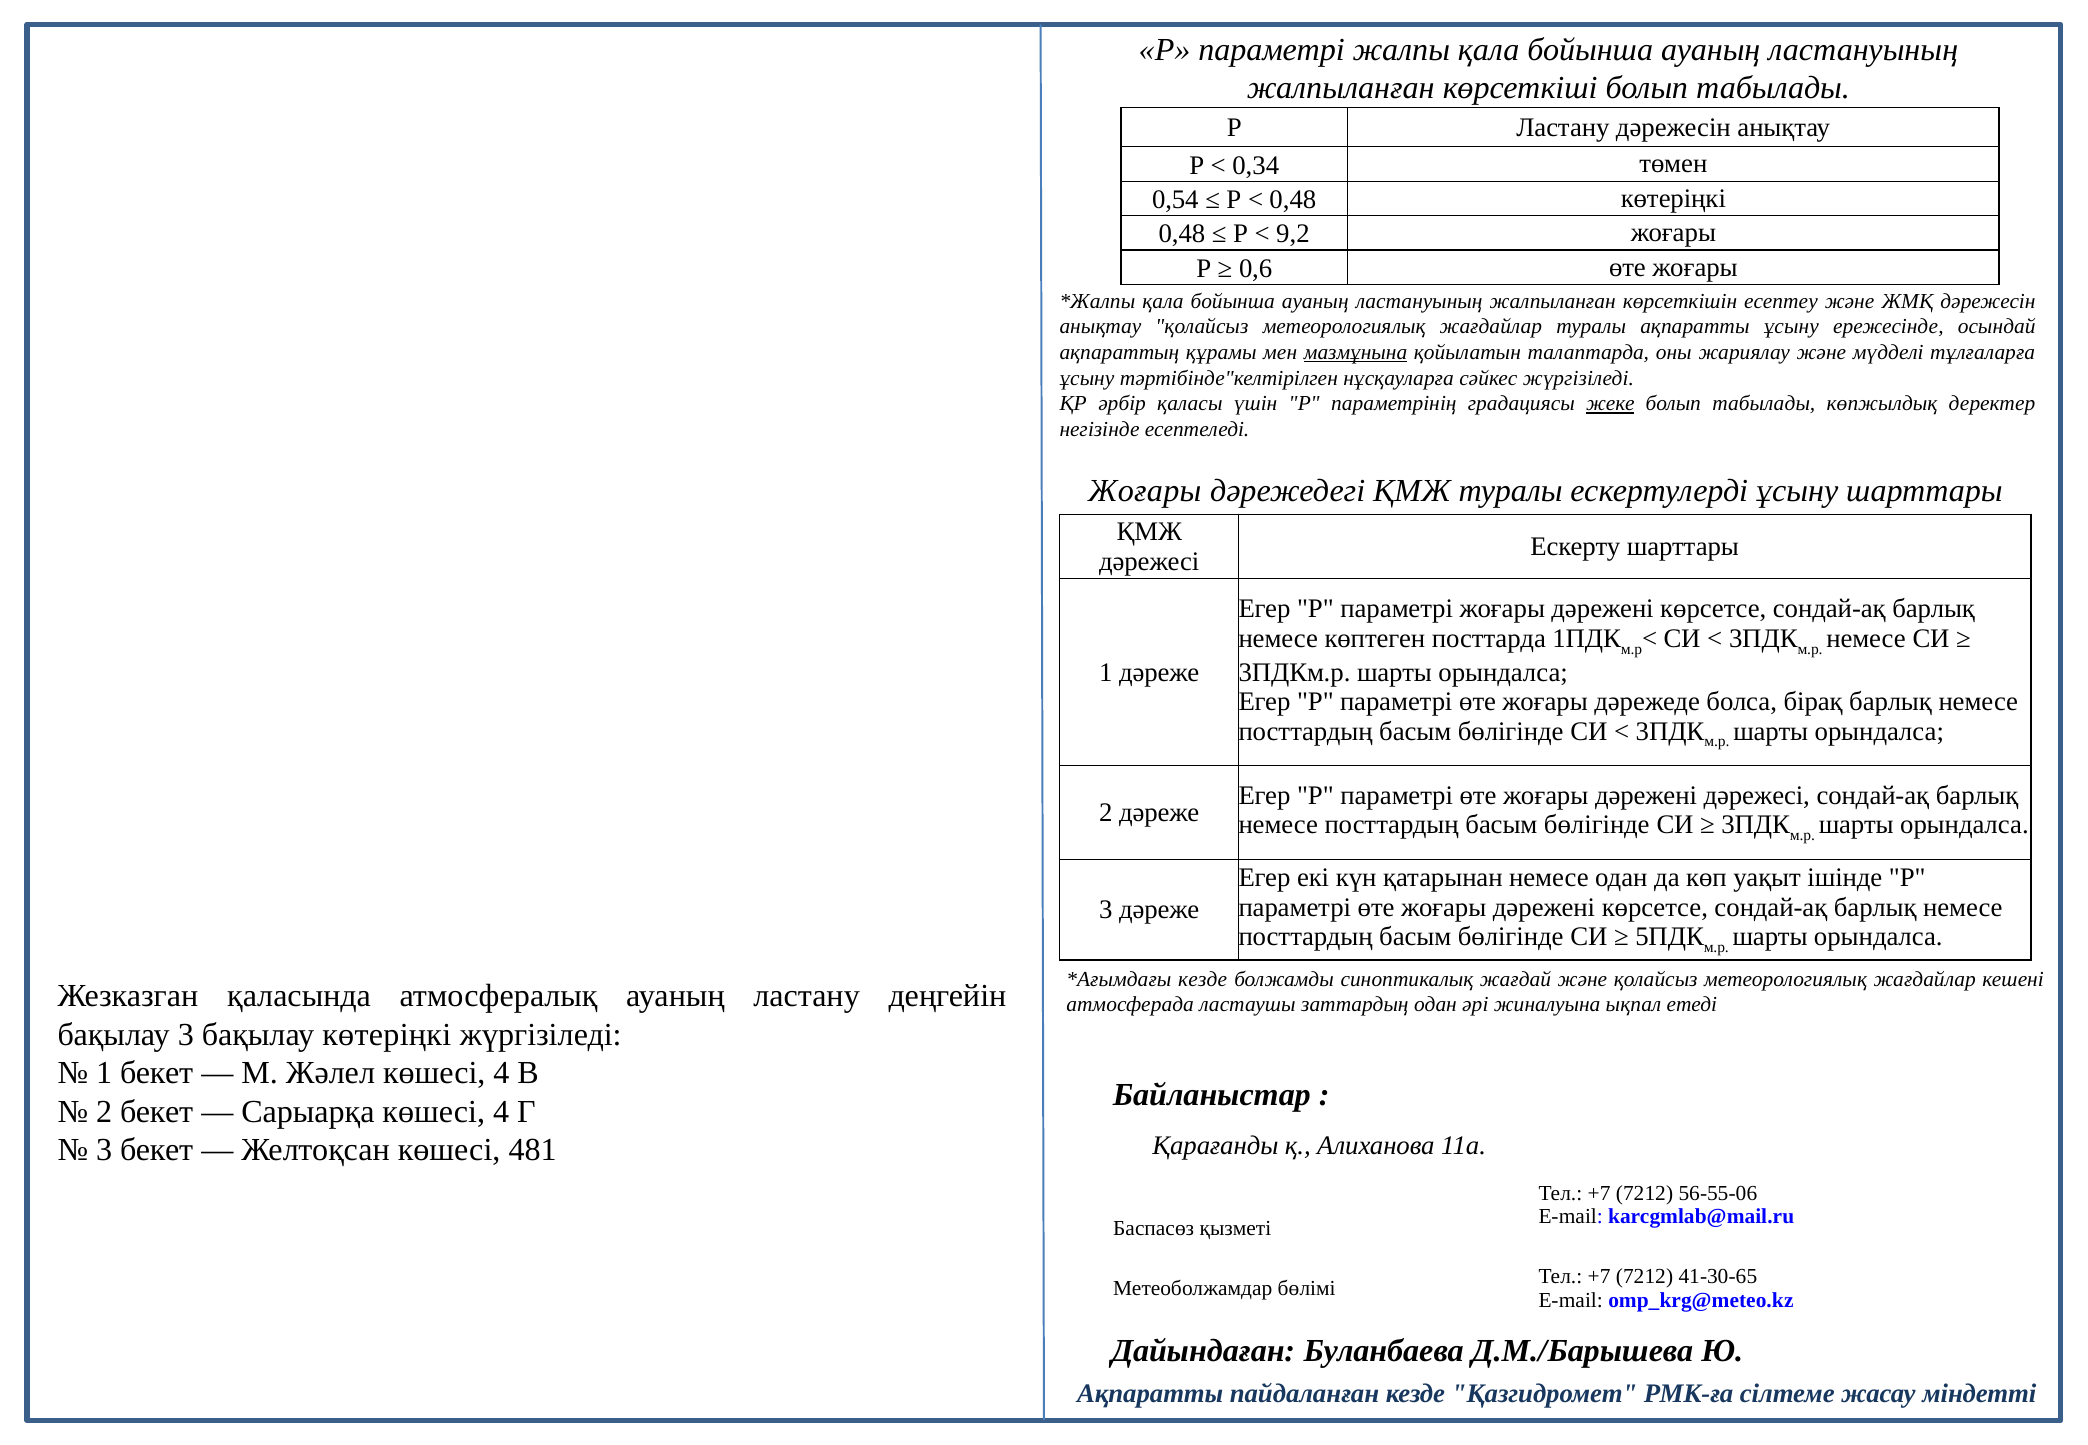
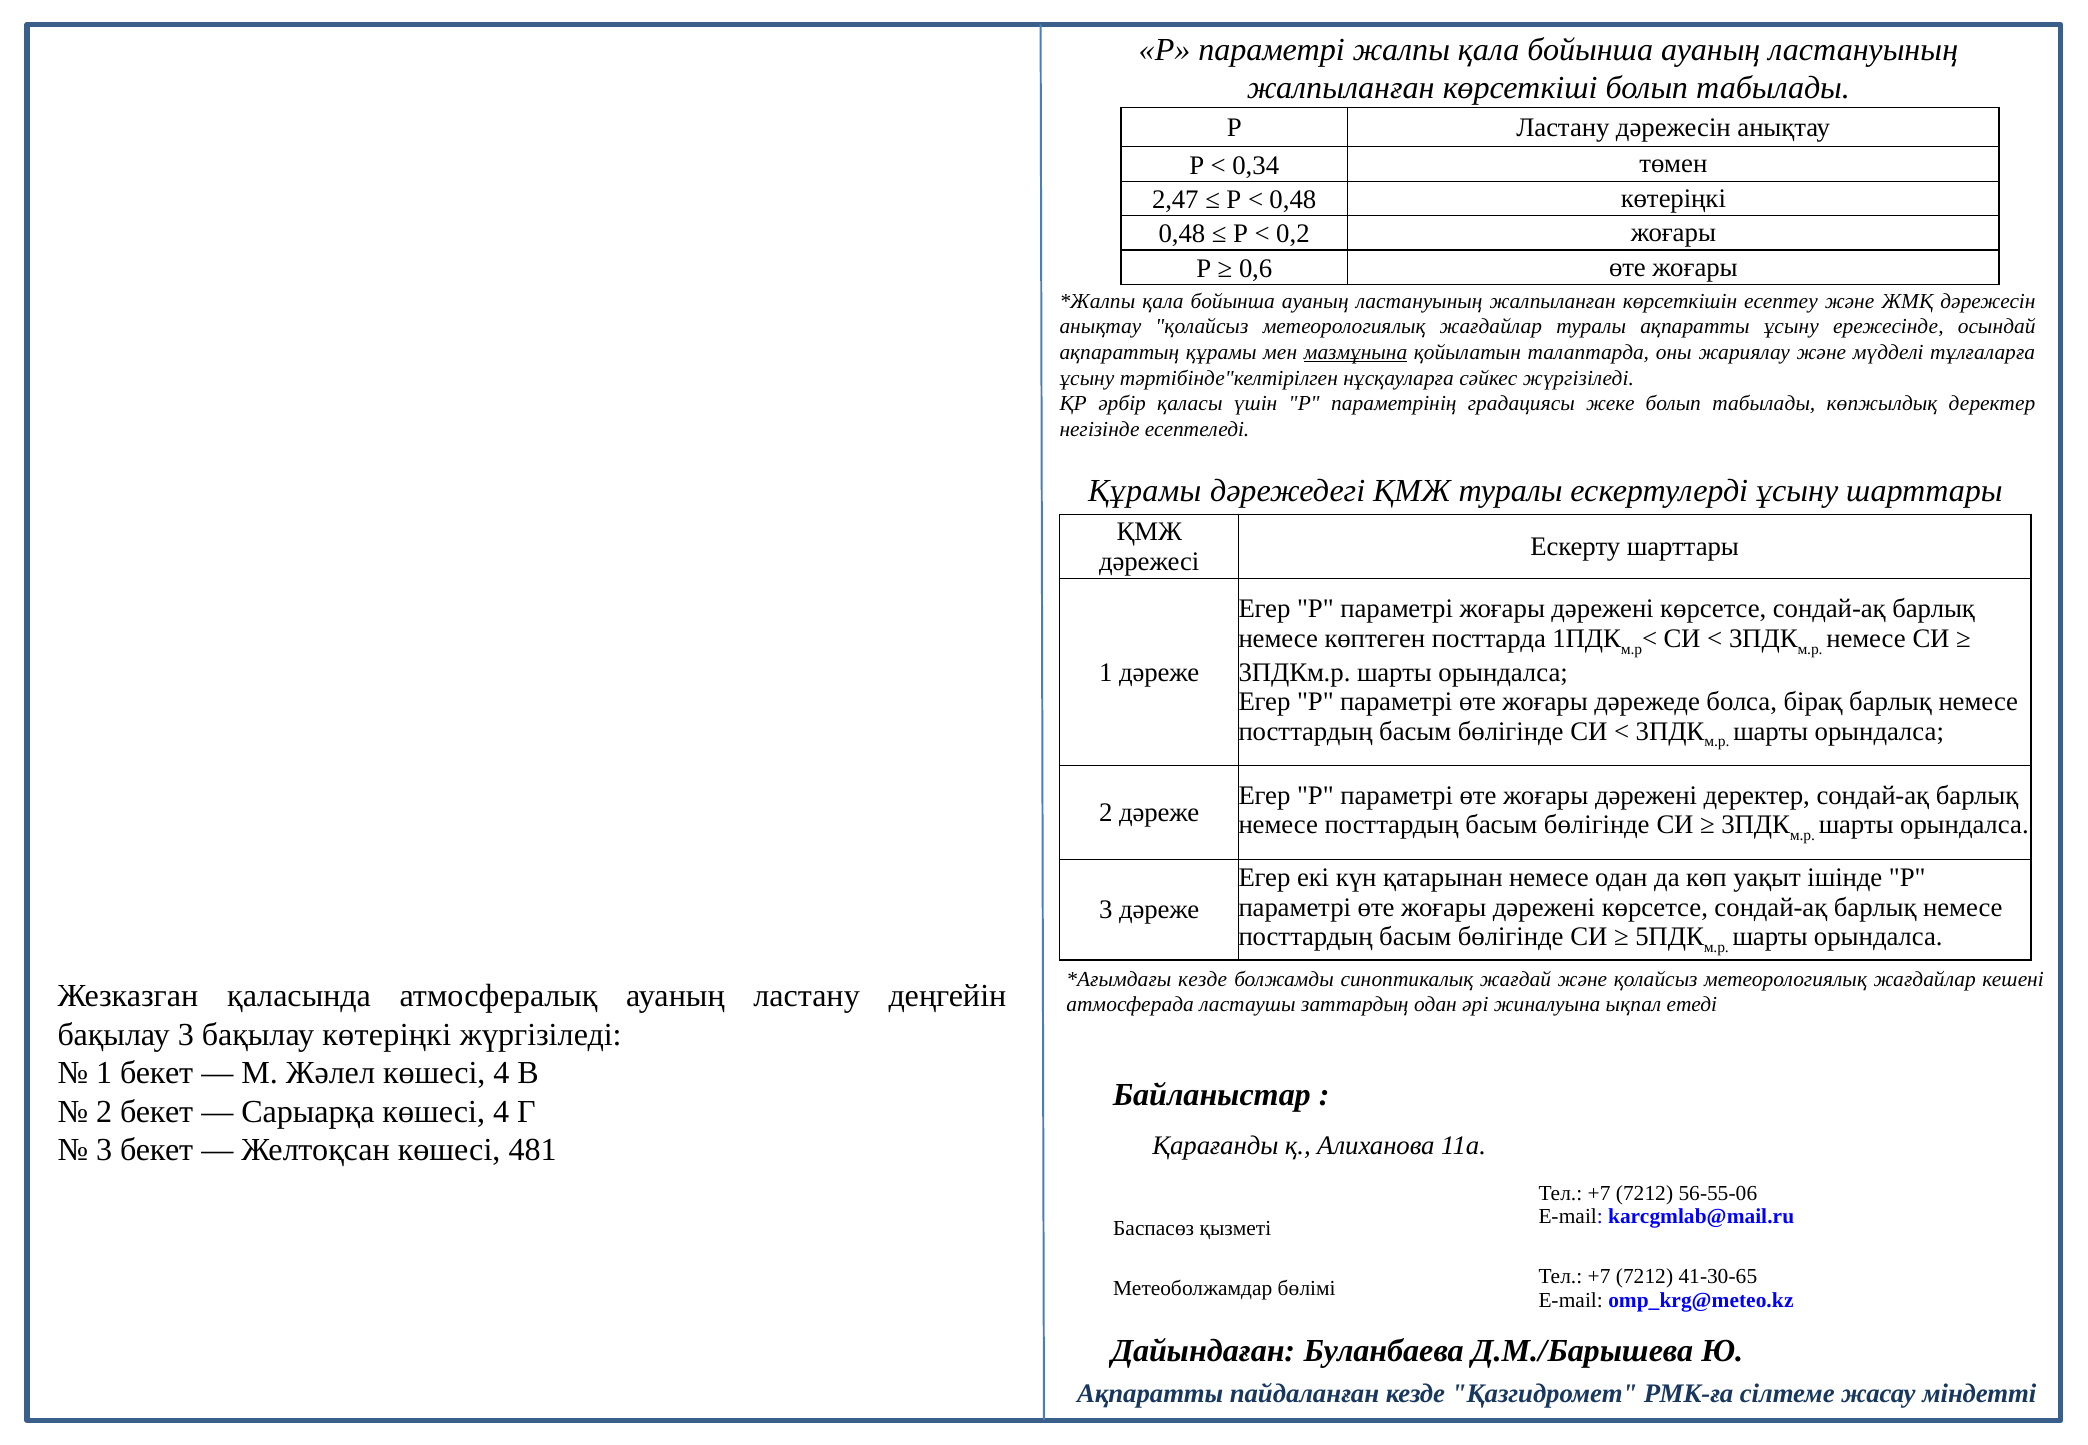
0,54: 0,54 -> 2,47 (1175, 200)
9,2: 9,2 -> 0,2 (1293, 234)
жеке underline: present -> none (1610, 404)
Жоғары: Жоғары -> Құрамы (1145, 491)
дәрежені дәрежесі: дәрежесі -> деректер (1757, 796)
